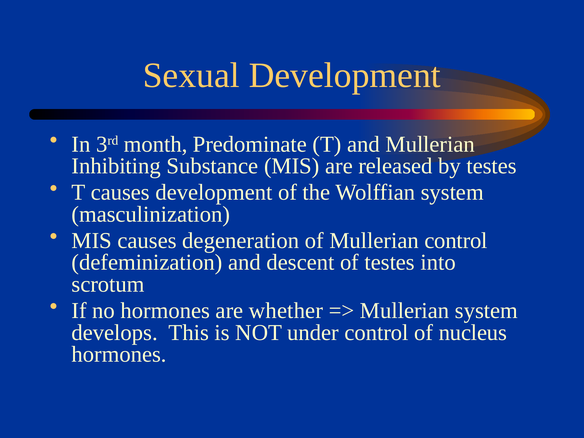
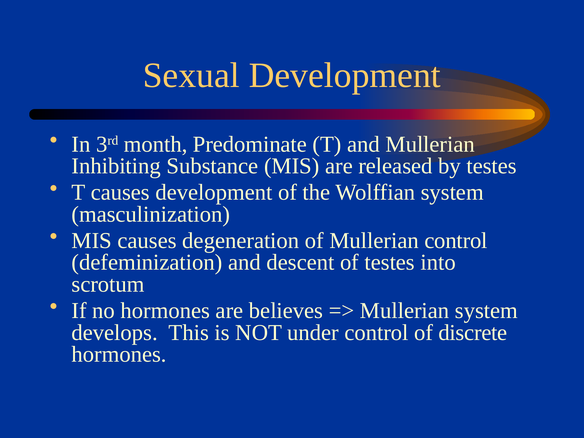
whether: whether -> believes (286, 311)
nucleus: nucleus -> discrete (473, 333)
